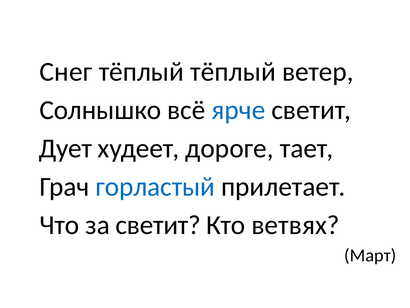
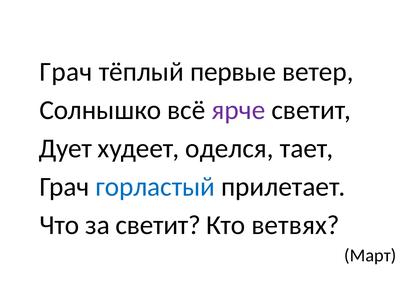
Снег: Снег -> Грач (66, 72)
тёплый тёплый: тёплый -> первые (233, 72)
ярче colour: blue -> purple (238, 110)
дороге: дороге -> оделся (229, 148)
